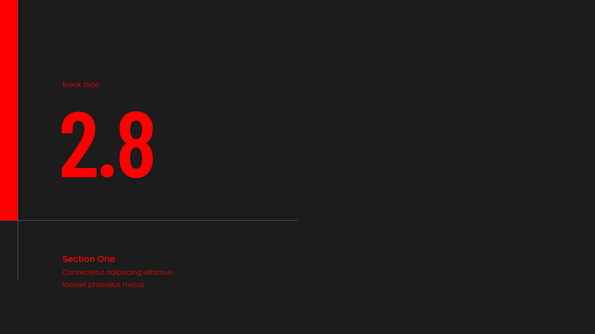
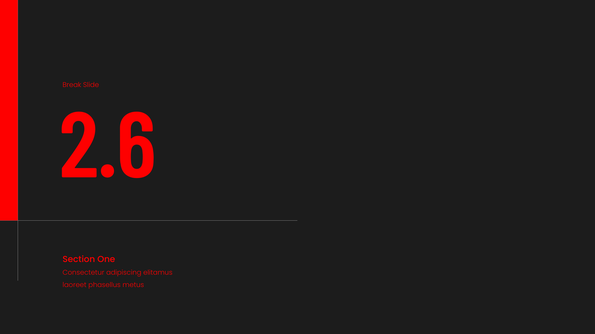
2.8: 2.8 -> 2.6 (108, 147)
